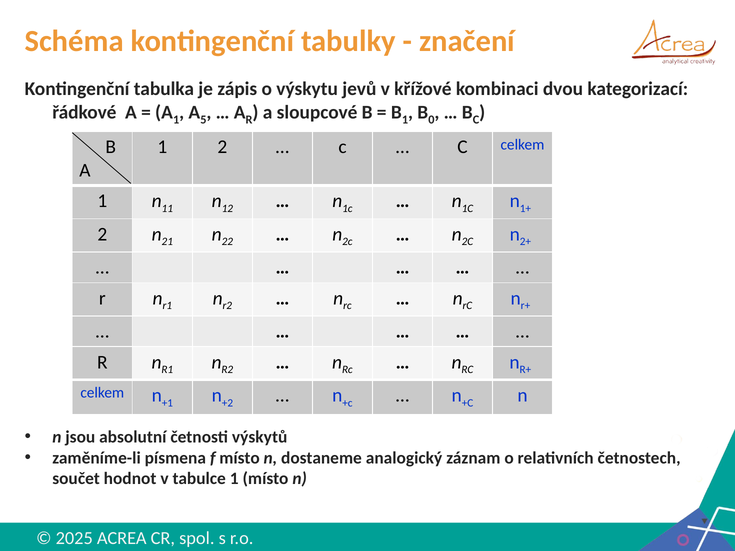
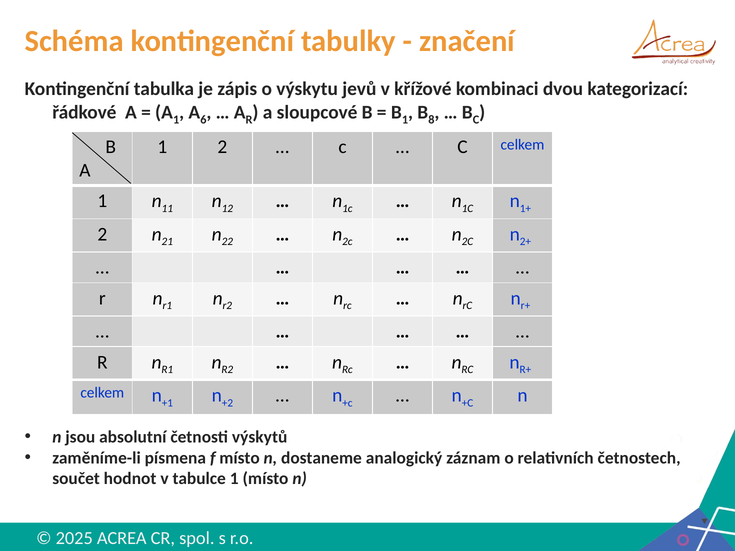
5: 5 -> 6 (203, 120)
0: 0 -> 8 (431, 120)
